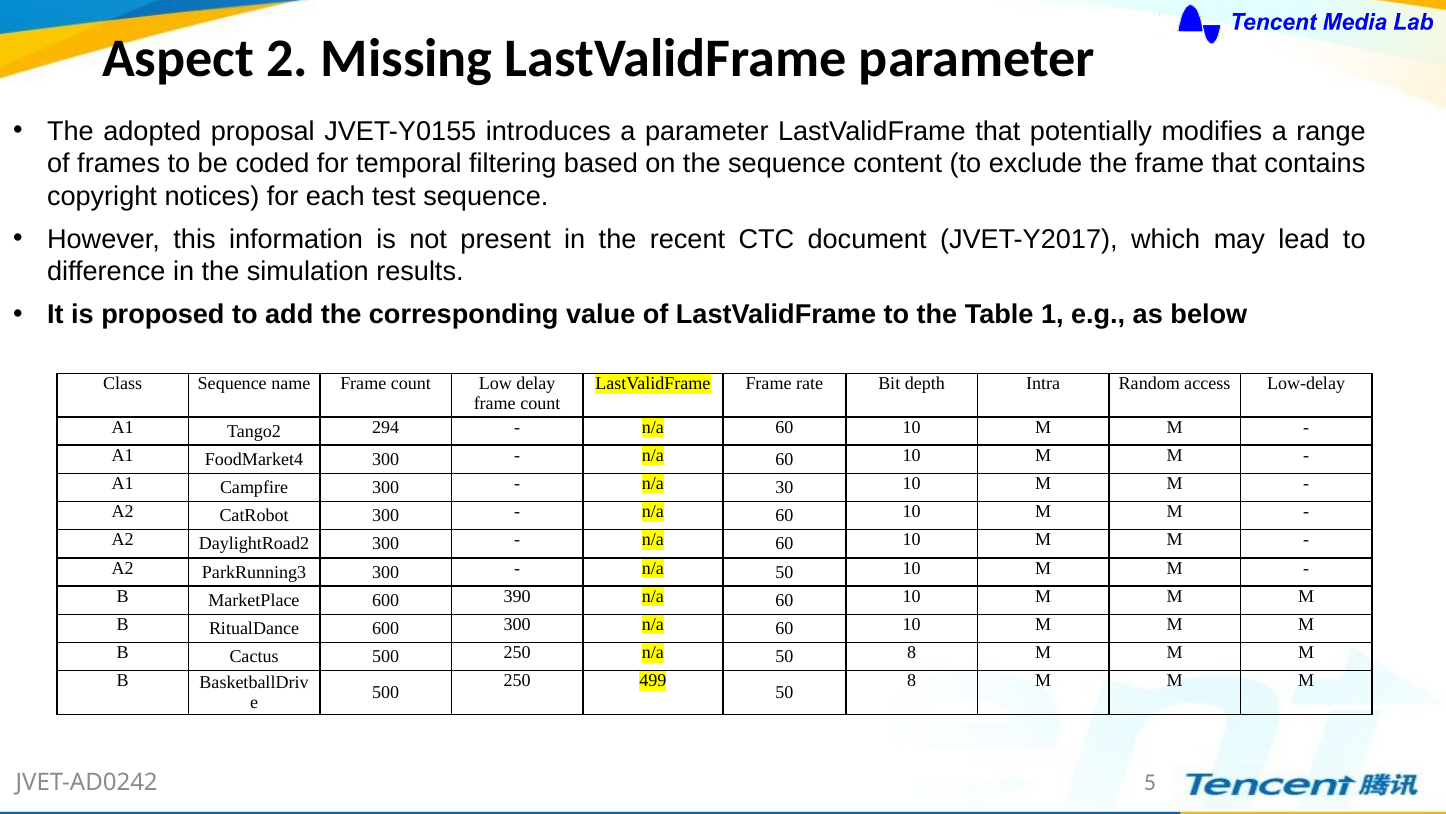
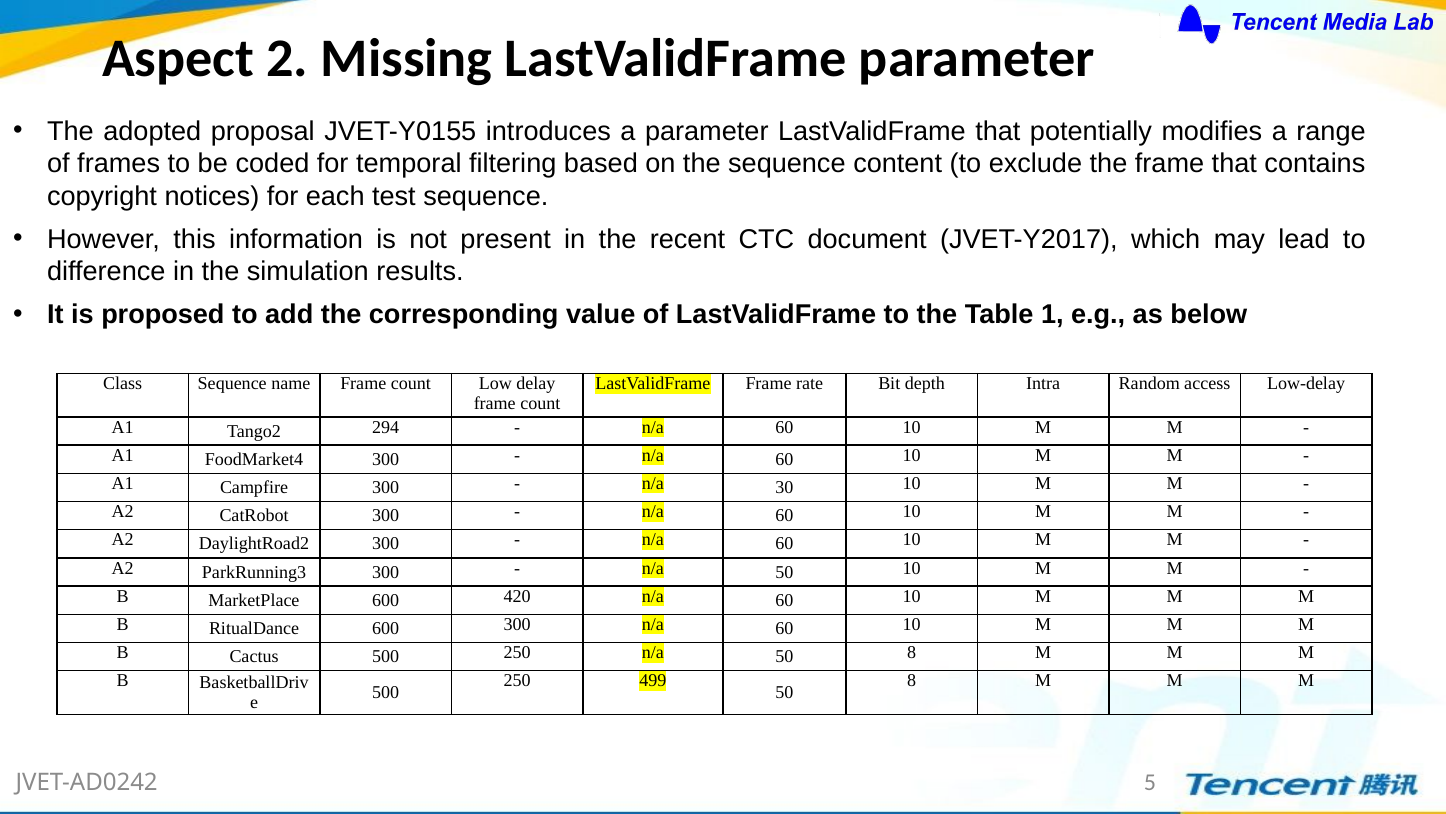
390: 390 -> 420 (517, 596)
